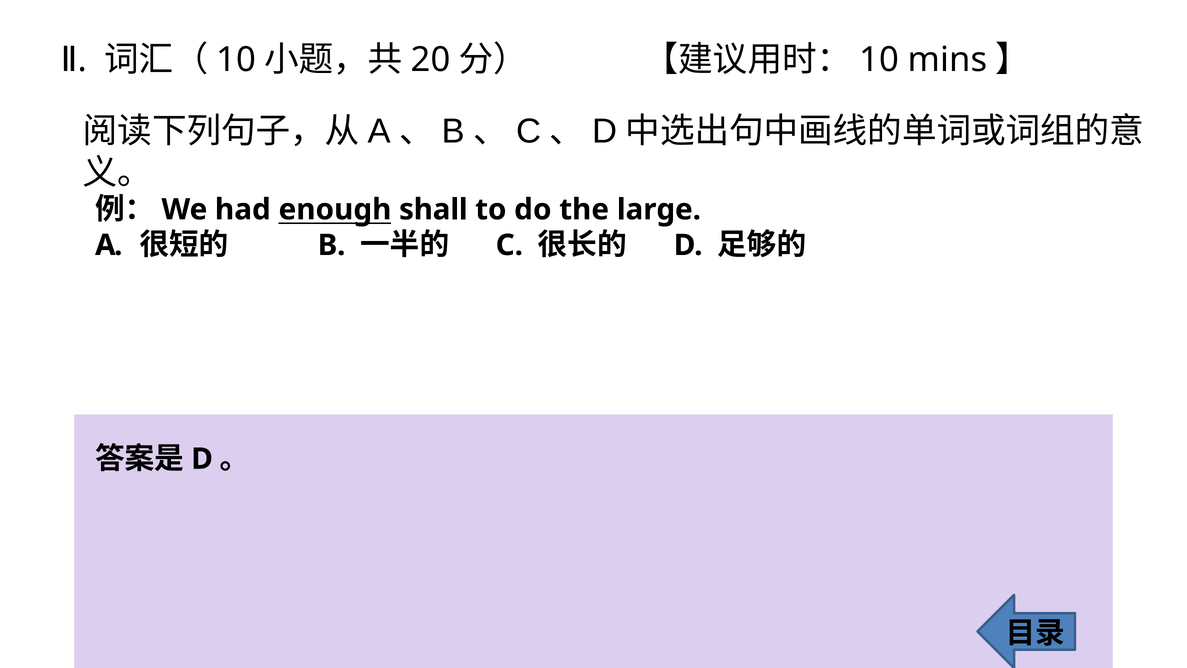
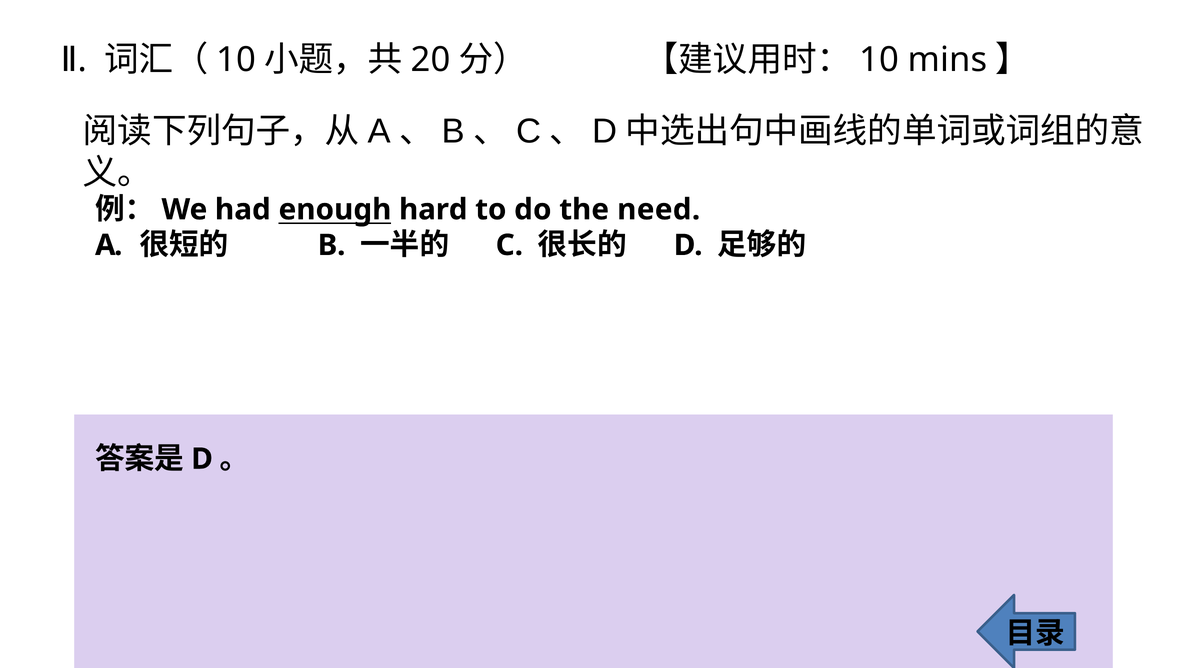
shall: shall -> hard (433, 209)
large: large -> need (659, 209)
